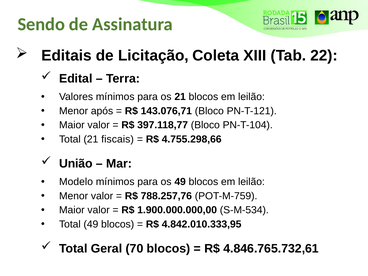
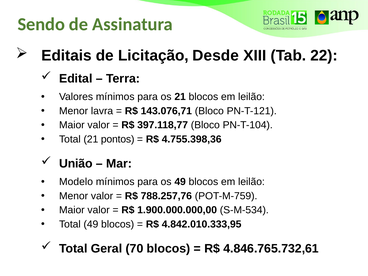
Coleta: Coleta -> Desde (216, 56)
após: após -> lavra (102, 111)
fiscais: fiscais -> pontos (118, 139)
4.755.298,66: 4.755.298,66 -> 4.755.398,36 (192, 139)
